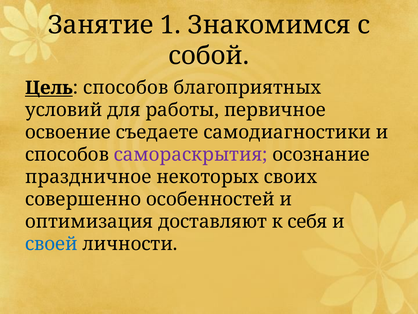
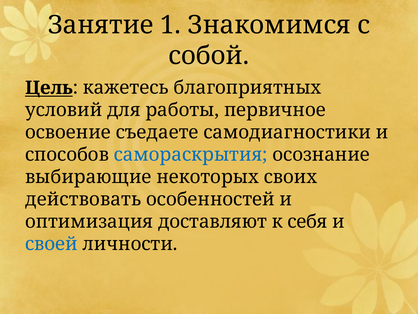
Цель способов: способов -> кажетесь (126, 88)
самораскрытия colour: purple -> blue (191, 155)
праздничное: праздничное -> выбирающие (88, 177)
совершенно: совершенно -> действовать (83, 199)
